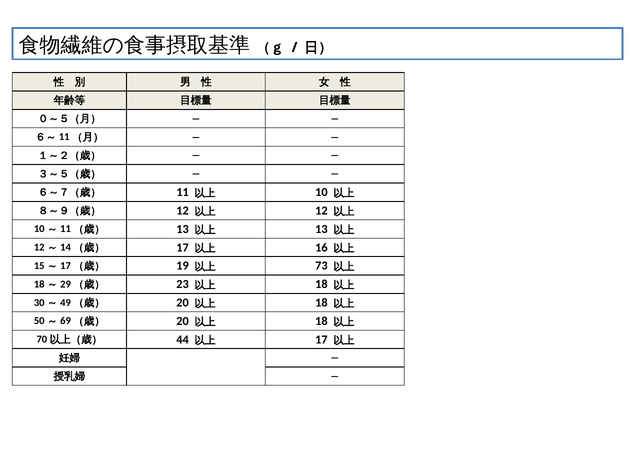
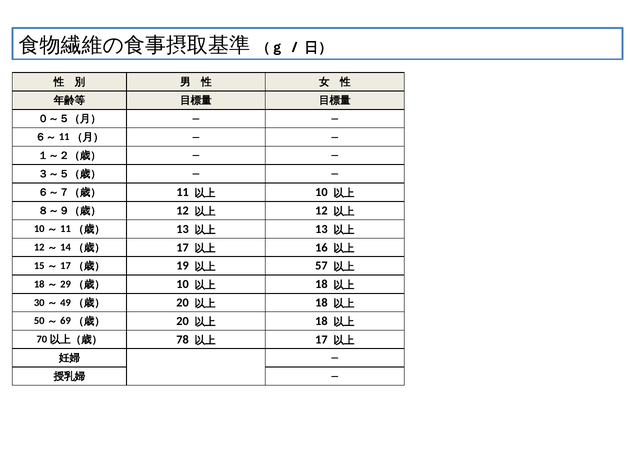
73: 73 -> 57 (321, 266)
23: 23 -> 10 (183, 284)
44: 44 -> 78 (183, 339)
